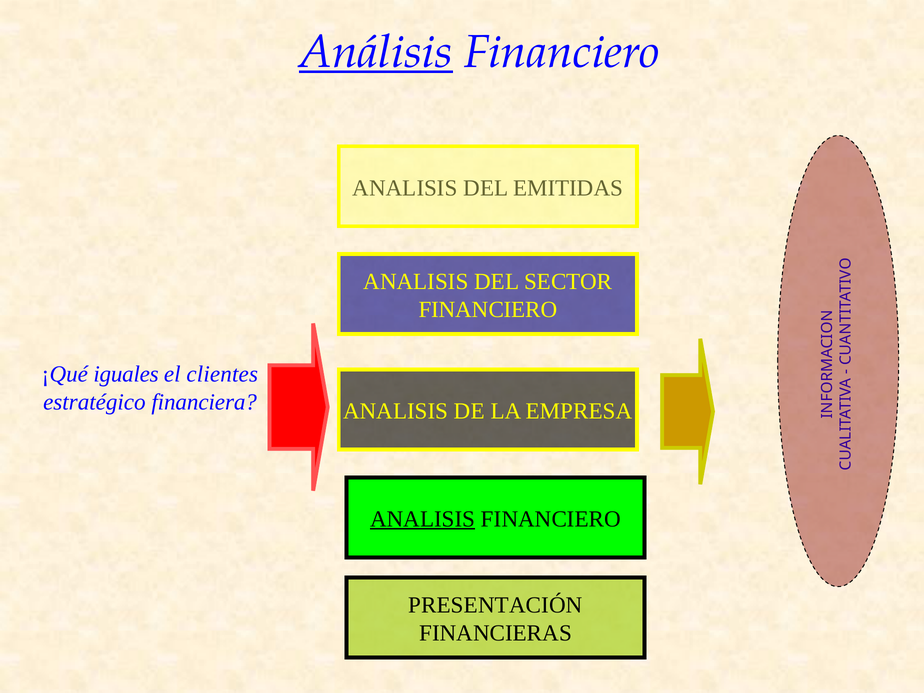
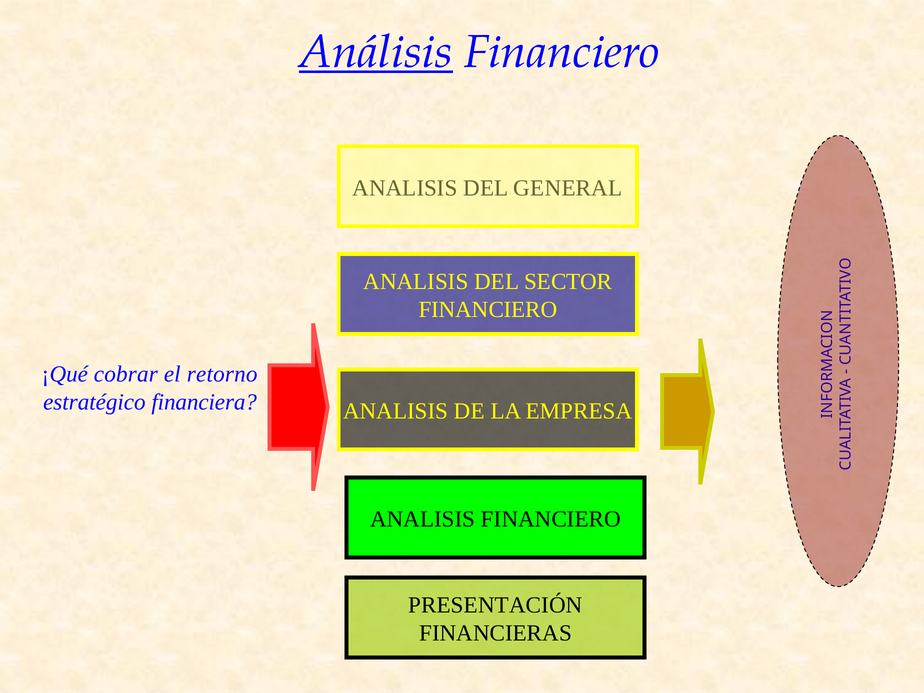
EMITIDAS: EMITIDAS -> GENERAL (568, 188)
iguales: iguales -> cobrar (126, 374)
clientes: clientes -> retorno (222, 374)
ANALISIS underline: present -> none (423, 519)
